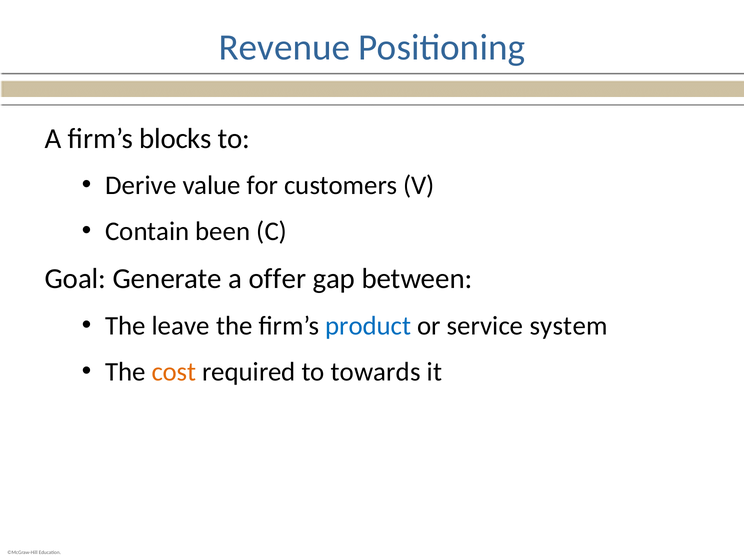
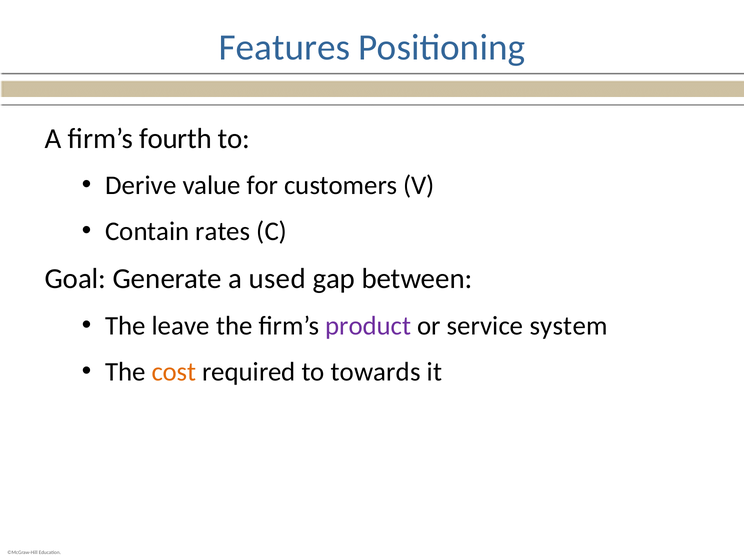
Revenue: Revenue -> Features (284, 47)
blocks: blocks -> fourth (175, 138)
been: been -> rates (223, 231)
offer: offer -> used (277, 279)
product colour: blue -> purple (368, 326)
